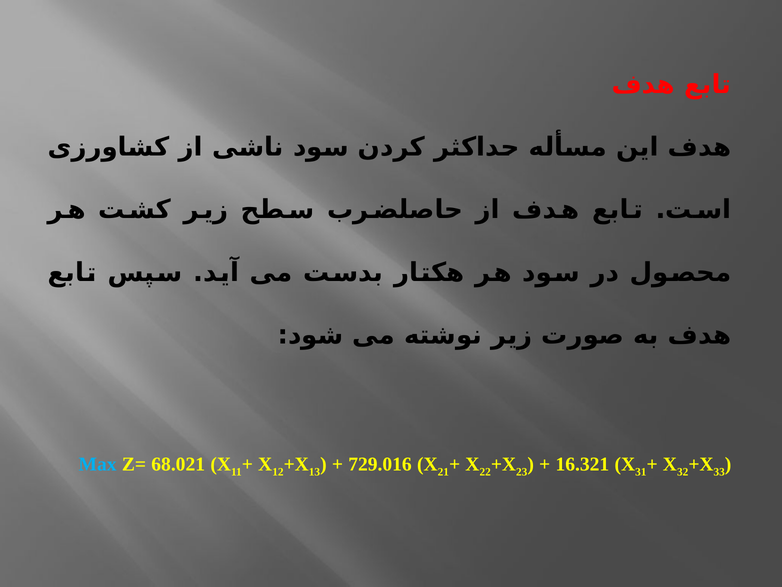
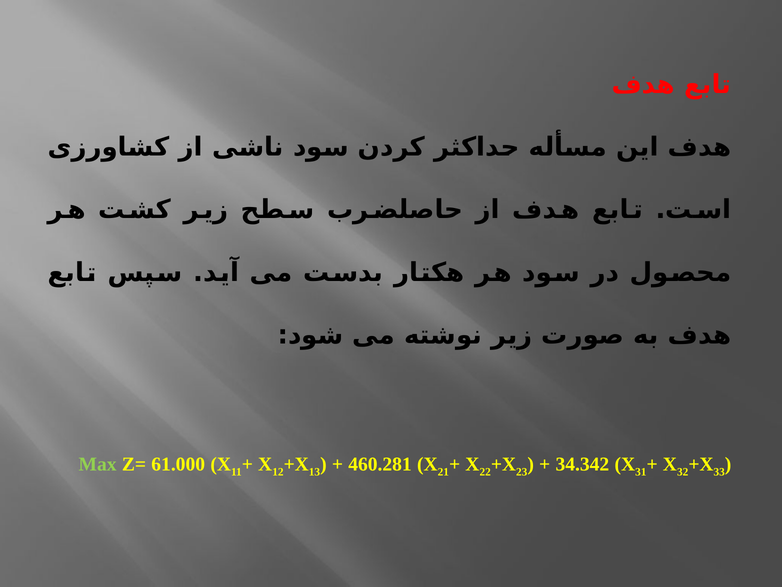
Max colour: light blue -> light green (98, 464)
68.021: 68.021 -> 61.000 (178, 464)
729.016: 729.016 -> 460.281 (380, 464)
16.321: 16.321 -> 34.342 (582, 464)
